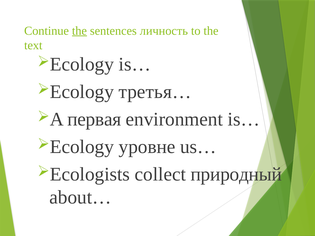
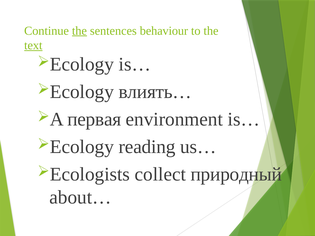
личность: личность -> behaviour (164, 31)
text underline: none -> present (33, 45)
третья…: третья… -> влиять… (155, 92)
уровне: уровне -> reading (147, 147)
